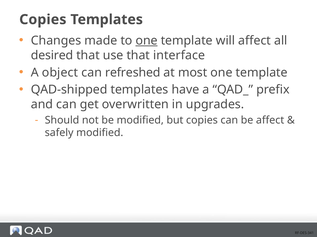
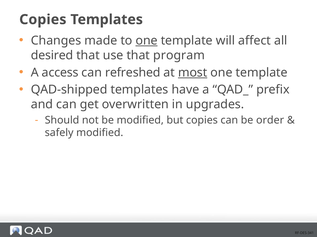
interface: interface -> program (179, 55)
object: object -> access (60, 73)
most underline: none -> present (193, 73)
be affect: affect -> order (270, 120)
